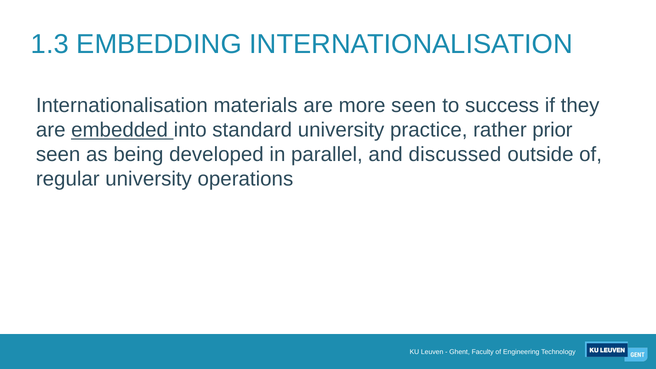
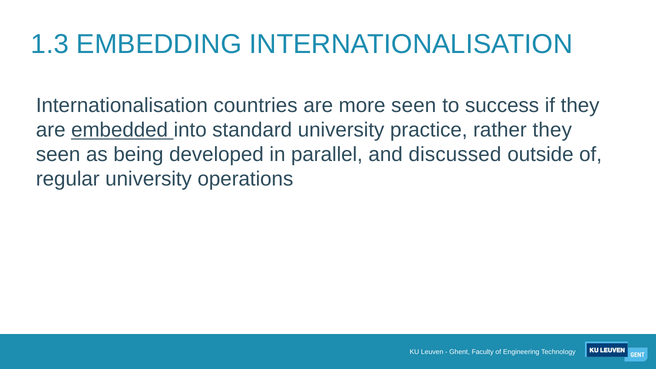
materials: materials -> countries (256, 105)
rather prior: prior -> they (552, 130)
